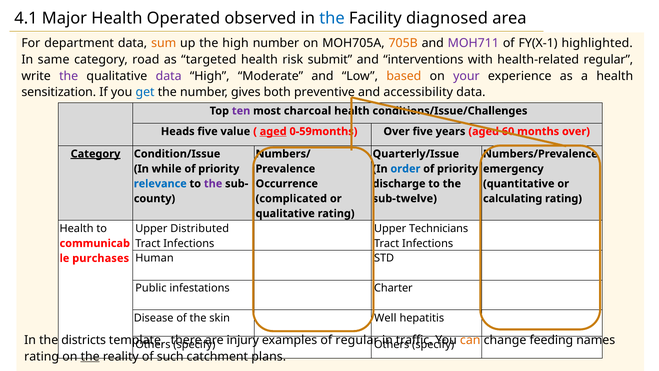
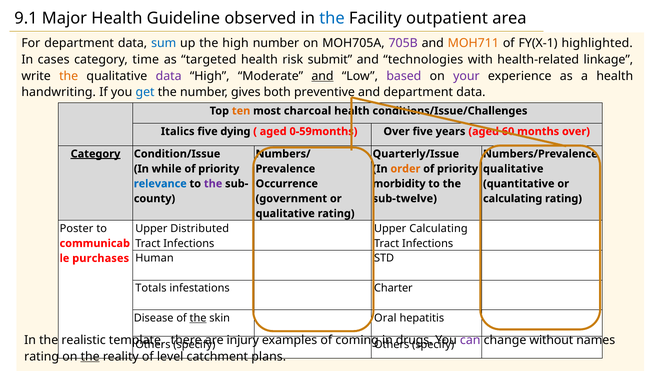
4.1: 4.1 -> 9.1 (26, 18)
Operated: Operated -> Guideline (183, 18)
diagnosed: diagnosed -> outpatient (447, 18)
sum colour: orange -> blue (164, 43)
705B colour: orange -> purple (403, 43)
MOH711 colour: purple -> orange (473, 43)
same: same -> cases (54, 60)
road: road -> time (146, 60)
interventions: interventions -> technologies (423, 60)
health-related regular: regular -> linkage (608, 60)
the colour: purple -> orange (69, 76)
and underline: none -> present (323, 76)
based colour: orange -> purple (404, 76)
sensitization: sensitization -> handwriting (59, 92)
and accessibility: accessibility -> department (418, 92)
ten colour: purple -> orange (241, 111)
Heads: Heads -> Italics (178, 131)
value: value -> dying (235, 131)
aged underline: present -> none (273, 131)
order colour: blue -> orange (405, 169)
emergency: emergency -> qualitative (513, 169)
discharge: discharge -> morbidity (399, 184)
complicated: complicated -> government (291, 198)
Health: Health -> Poster (77, 228)
Upper Technicians: Technicians -> Calculating (438, 228)
Public: Public -> Totals (151, 288)
the underline: none -> present (198, 318)
Well: Well -> Oral (385, 318)
districts: districts -> realistic (84, 340)
of regular: regular -> coming (357, 340)
traffic: traffic -> drugs (414, 340)
can colour: orange -> purple (470, 340)
feeding: feeding -> without (551, 340)
such: such -> level (170, 356)
